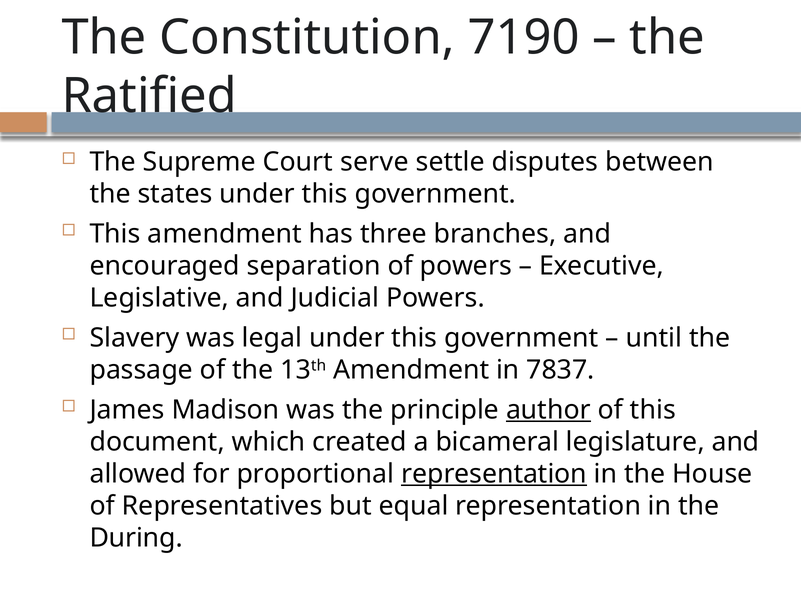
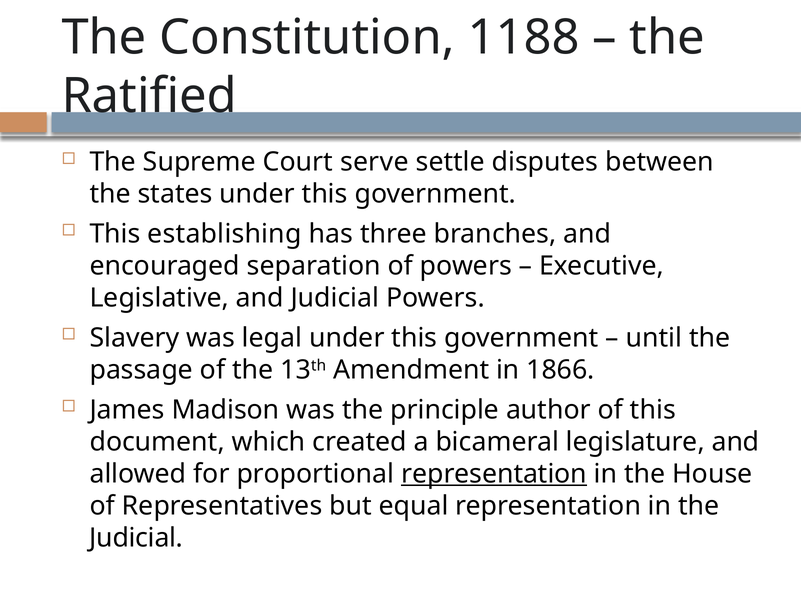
7190: 7190 -> 1188 (524, 37)
This amendment: amendment -> establishing (225, 234)
7837: 7837 -> 1866 (560, 370)
author underline: present -> none (548, 410)
During: During -> Judicial (136, 538)
